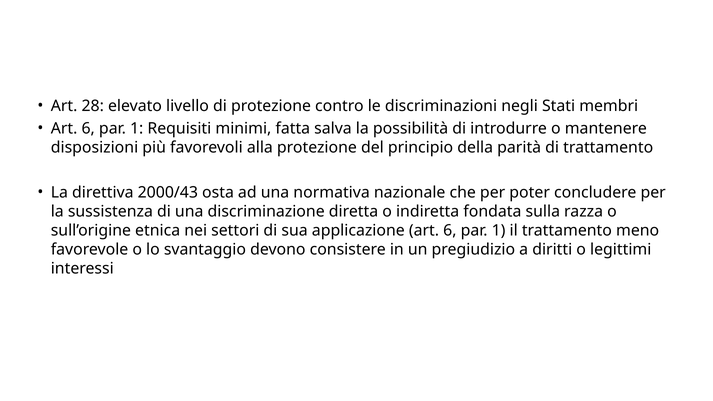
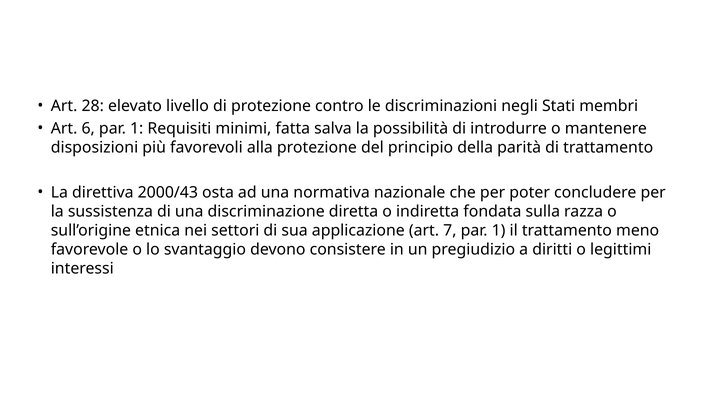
applicazione art 6: 6 -> 7 (450, 230)
